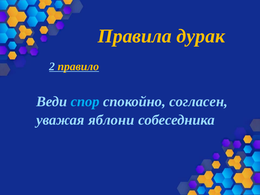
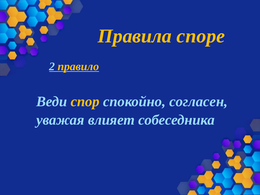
дурак: дурак -> споре (201, 36)
спор colour: light blue -> yellow (85, 102)
яблони: яблони -> влияет (111, 120)
